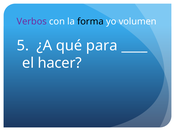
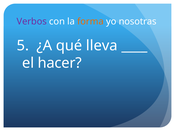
forma colour: black -> orange (90, 21)
volumen: volumen -> nosotras (138, 21)
para: para -> lleva (102, 46)
